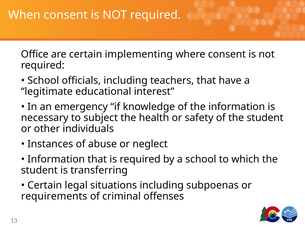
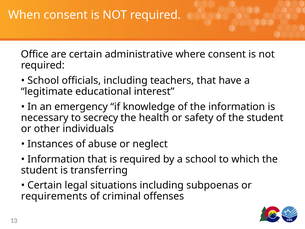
implementing: implementing -> administrative (139, 54)
subject: subject -> secrecy (101, 118)
